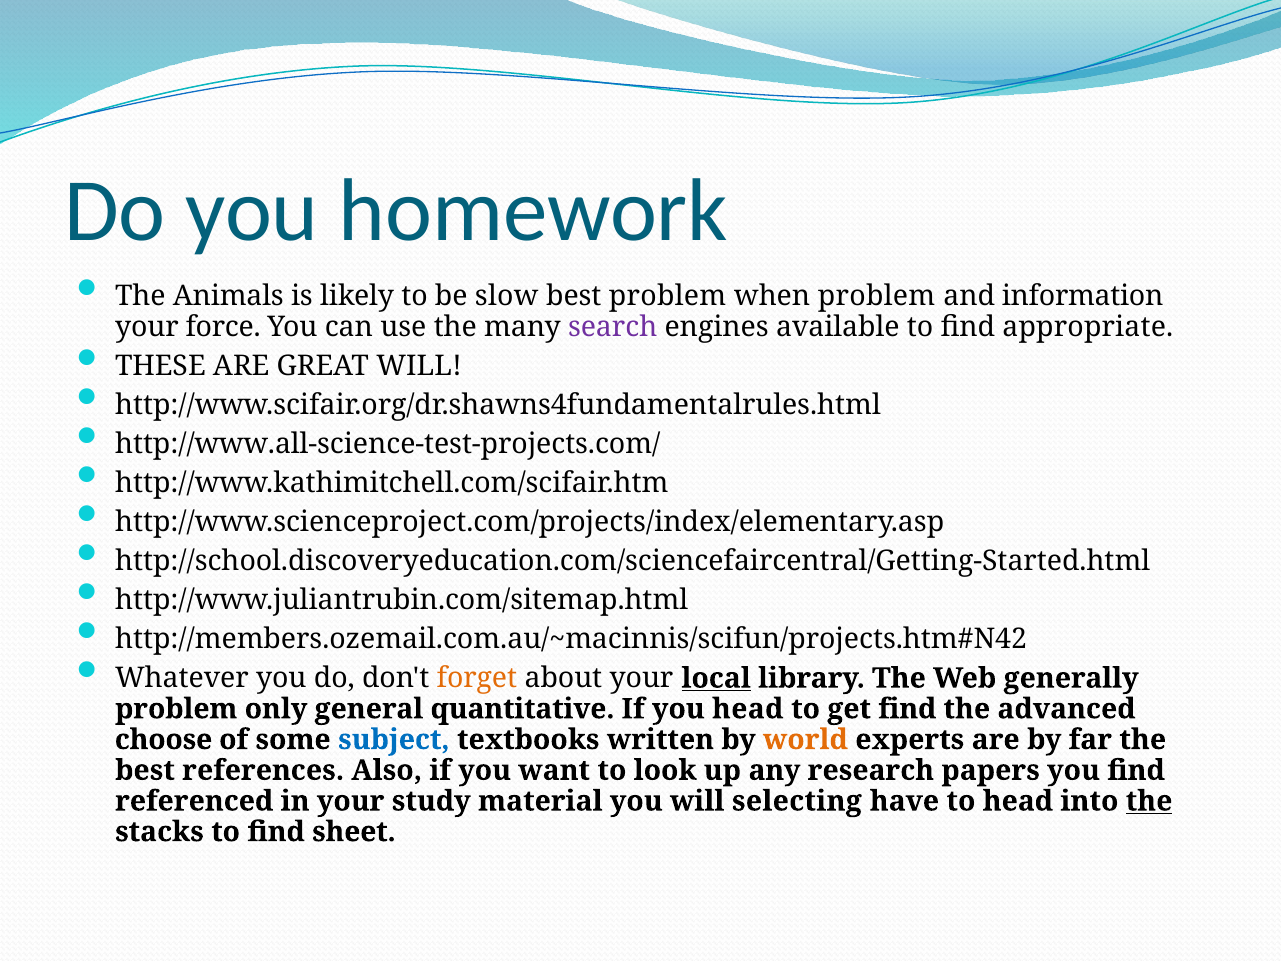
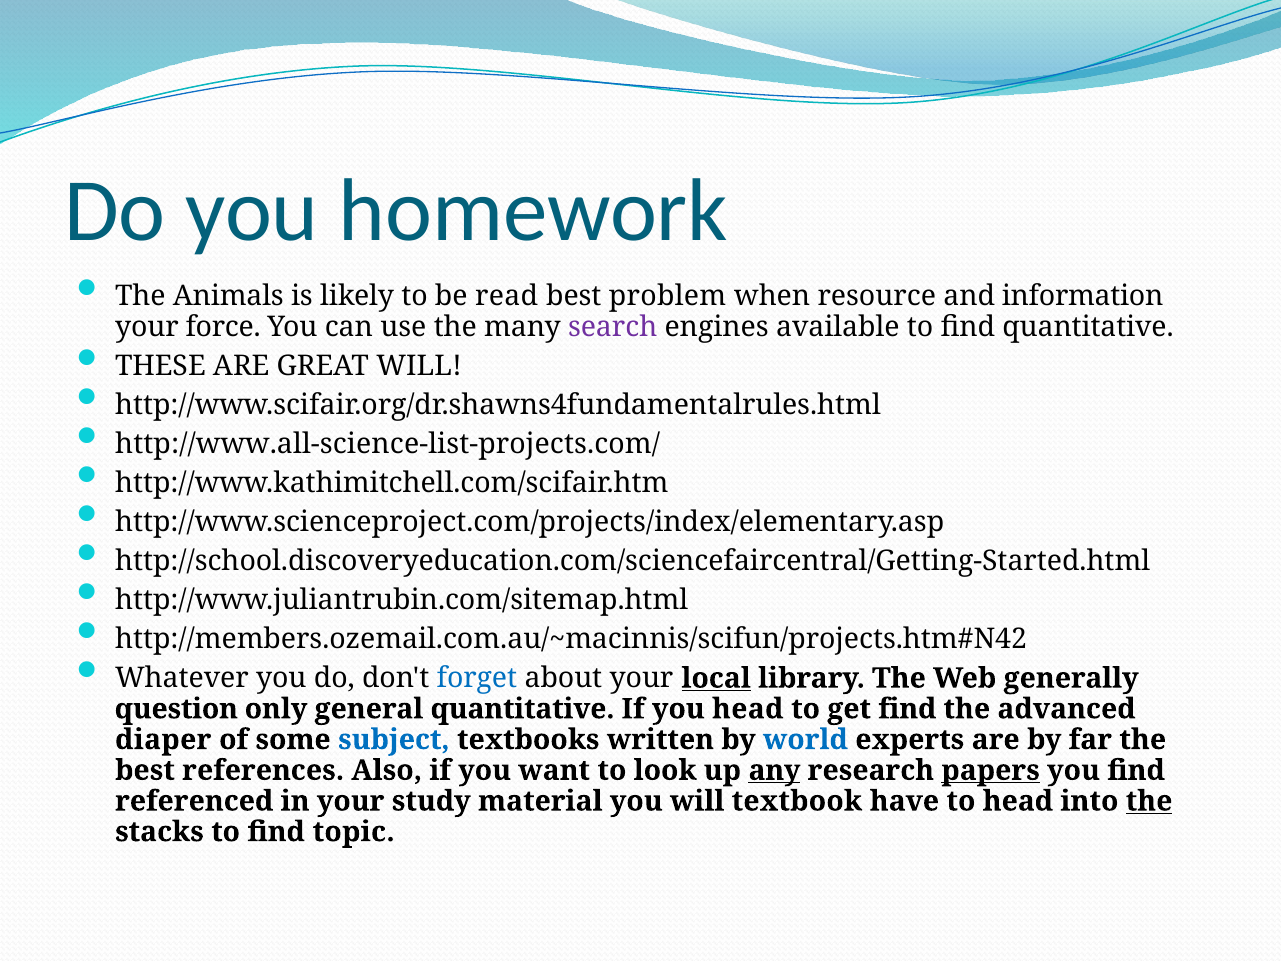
slow: slow -> read (507, 296)
when problem: problem -> resource (877, 296)
find appropriate: appropriate -> quantitative (1088, 327)
http://www.all-science-test-projects.com/: http://www.all-science-test-projects.com/ -> http://www.all-science-list-projects.com/ (388, 444)
forget colour: orange -> blue (477, 678)
problem: problem -> question (176, 709)
choose: choose -> diaper (163, 739)
world colour: orange -> blue (805, 739)
any underline: none -> present (774, 770)
papers underline: none -> present (991, 770)
selecting: selecting -> textbook (797, 801)
sheet: sheet -> topic (354, 832)
